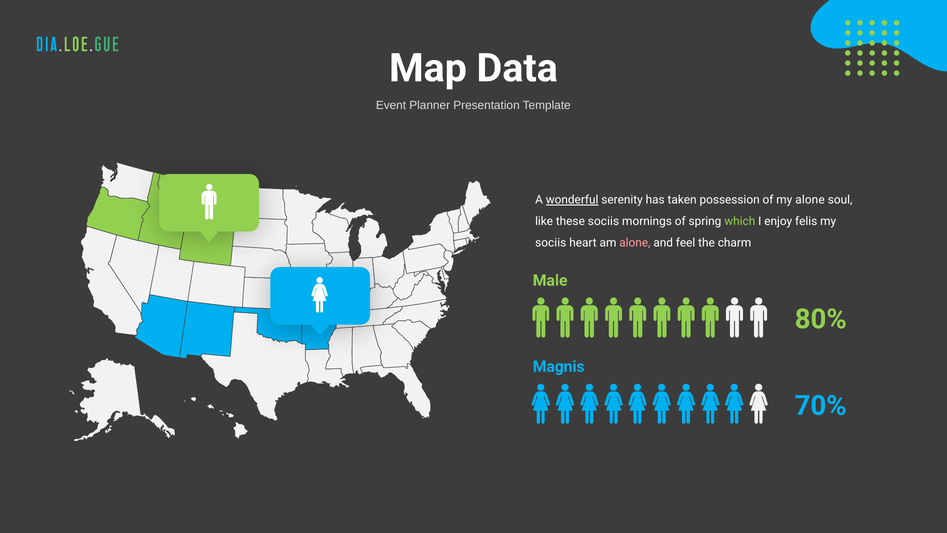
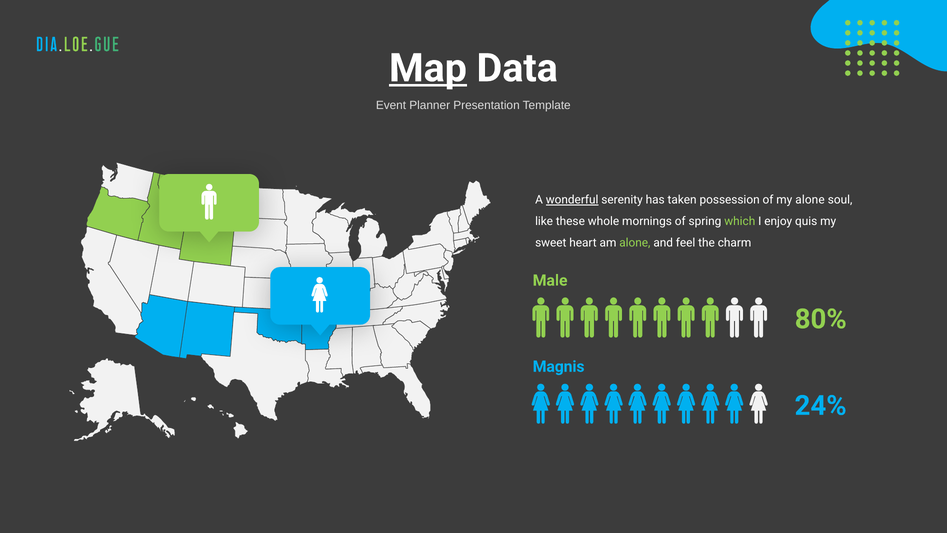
Map underline: none -> present (428, 68)
these sociis: sociis -> whole (604, 221)
felis: felis -> quis (806, 221)
sociis: sociis -> sweet (551, 243)
alone colour: pink -> light green (635, 243)
70%: 70% -> 24% (821, 405)
